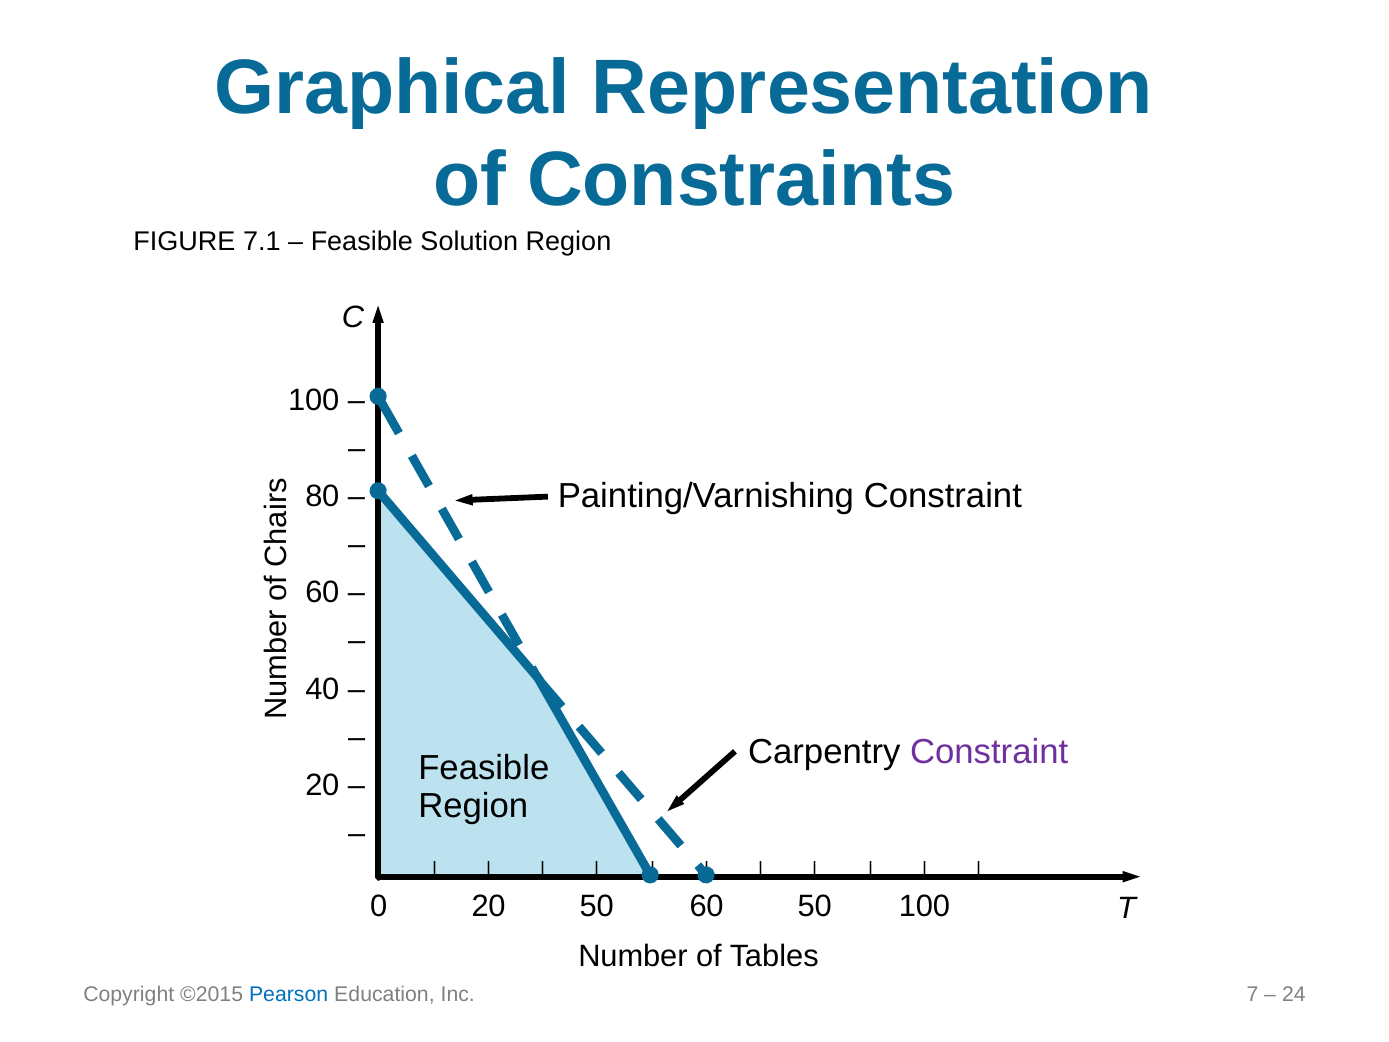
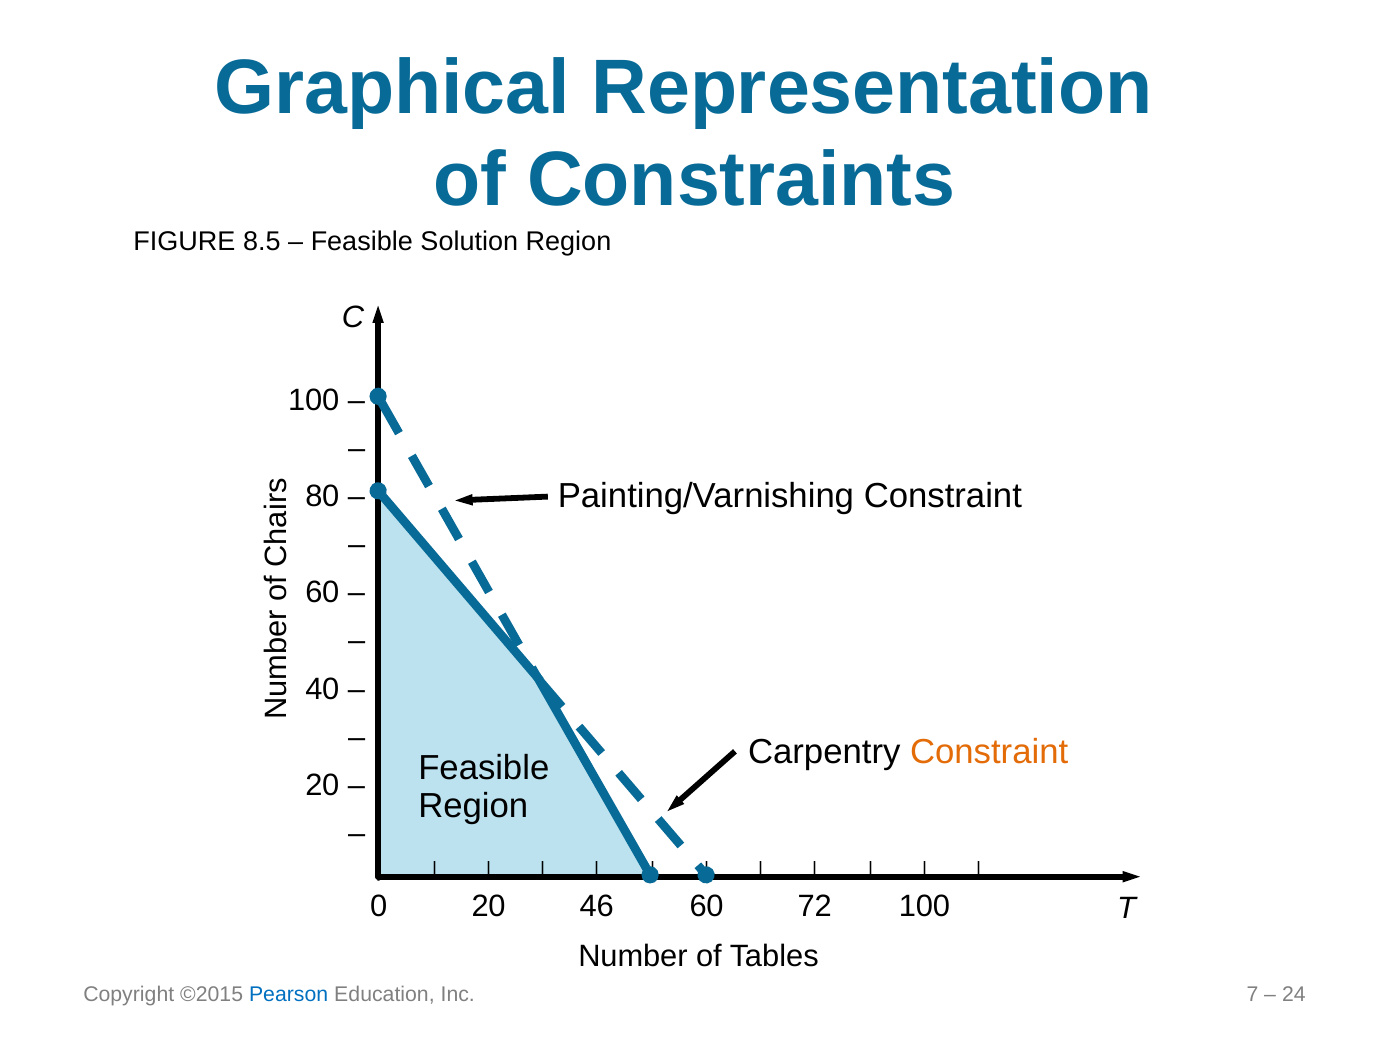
7.1: 7.1 -> 8.5 (262, 241)
Constraint colour: purple -> orange (989, 752)
20 50: 50 -> 46 (597, 906)
60 50: 50 -> 72 (815, 906)
